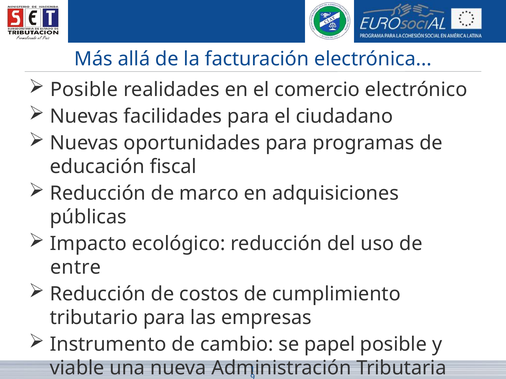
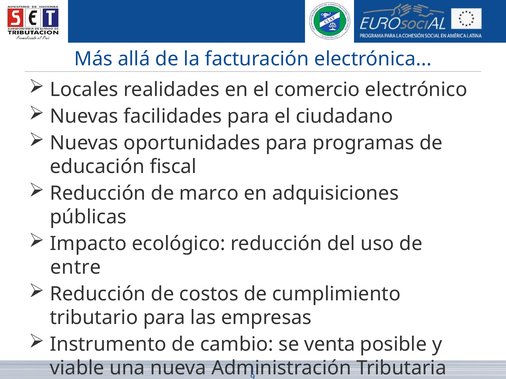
Posible: Posible -> Locales (84, 90)
papel: papel -> venta (330, 345)
